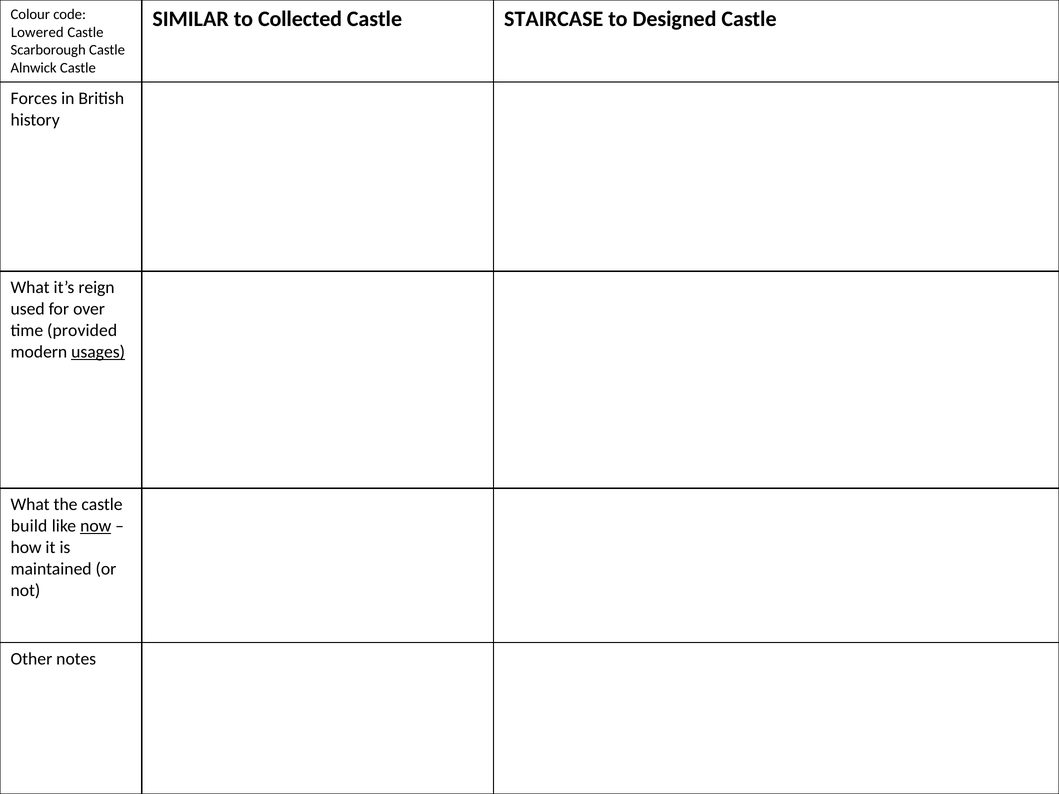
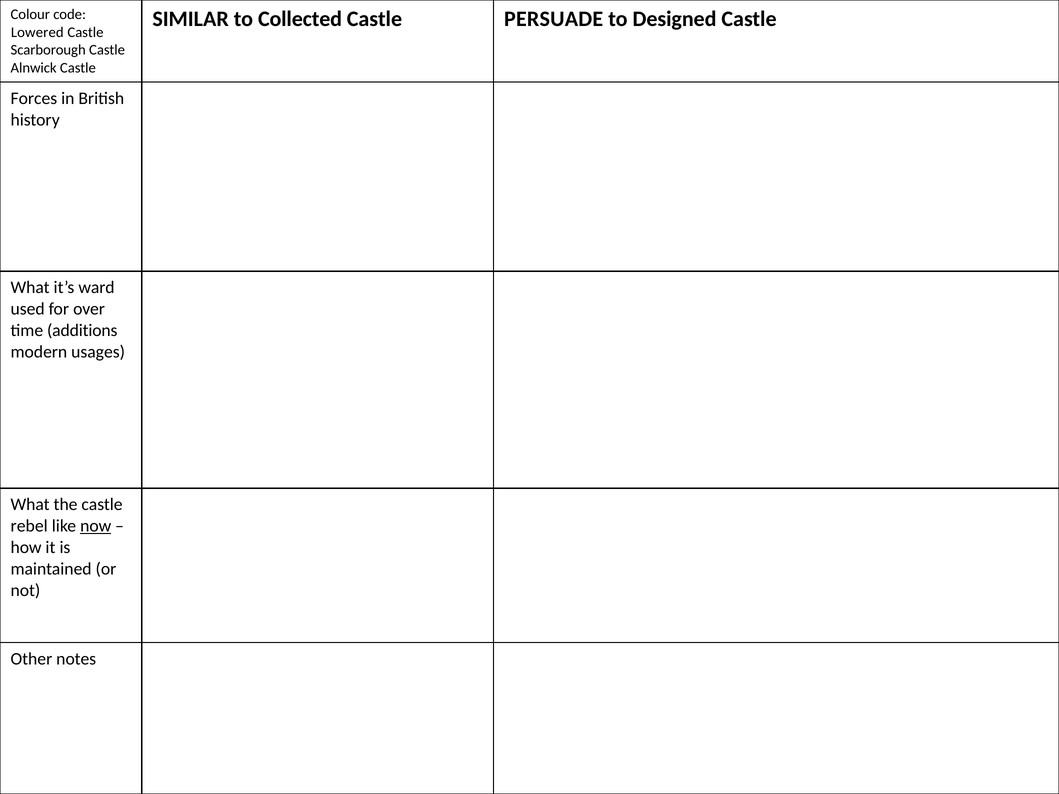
STAIRCASE: STAIRCASE -> PERSUADE (554, 19)
reign: reign -> ward (96, 288)
provided: provided -> additions (82, 331)
usages underline: present -> none (98, 352)
build: build -> rebel (29, 526)
